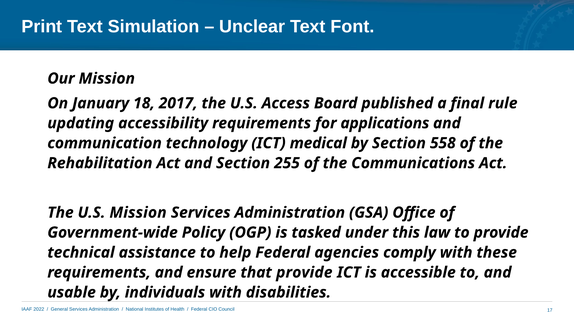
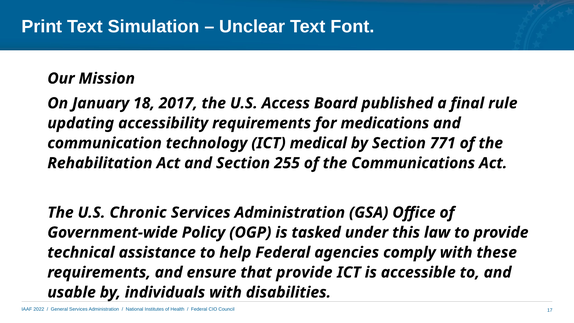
applications: applications -> medications (385, 123)
558: 558 -> 771 (443, 143)
U.S Mission: Mission -> Chronic (138, 212)
